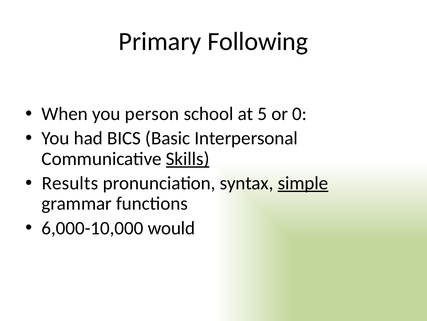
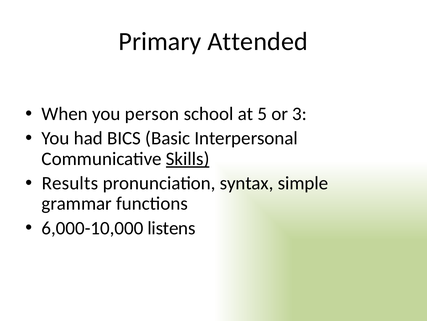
Following: Following -> Attended (258, 41)
0: 0 -> 3 (300, 114)
simple underline: present -> none (303, 183)
would: would -> listens (171, 228)
